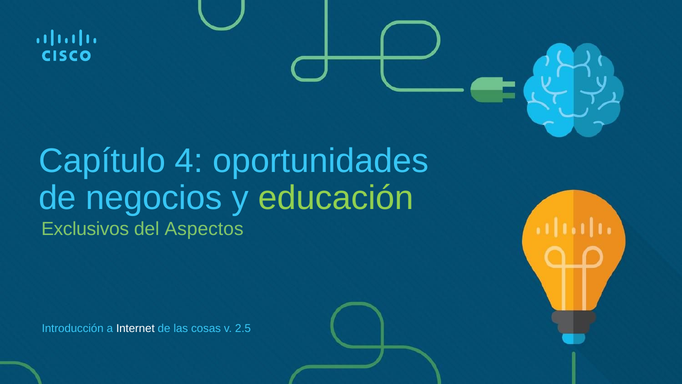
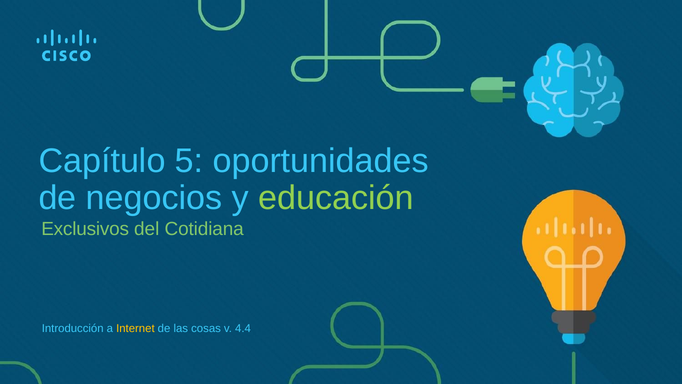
4: 4 -> 5 (189, 161)
Aspectos: Aspectos -> Cotidiana (204, 229)
Internet colour: white -> yellow (135, 328)
2.5: 2.5 -> 4.4 (243, 328)
